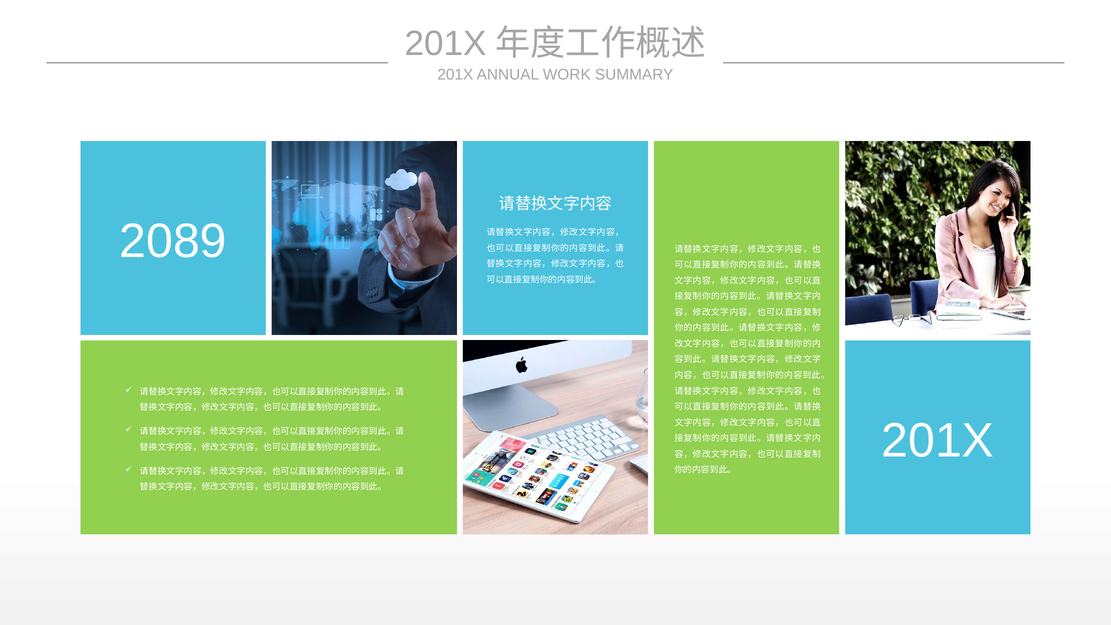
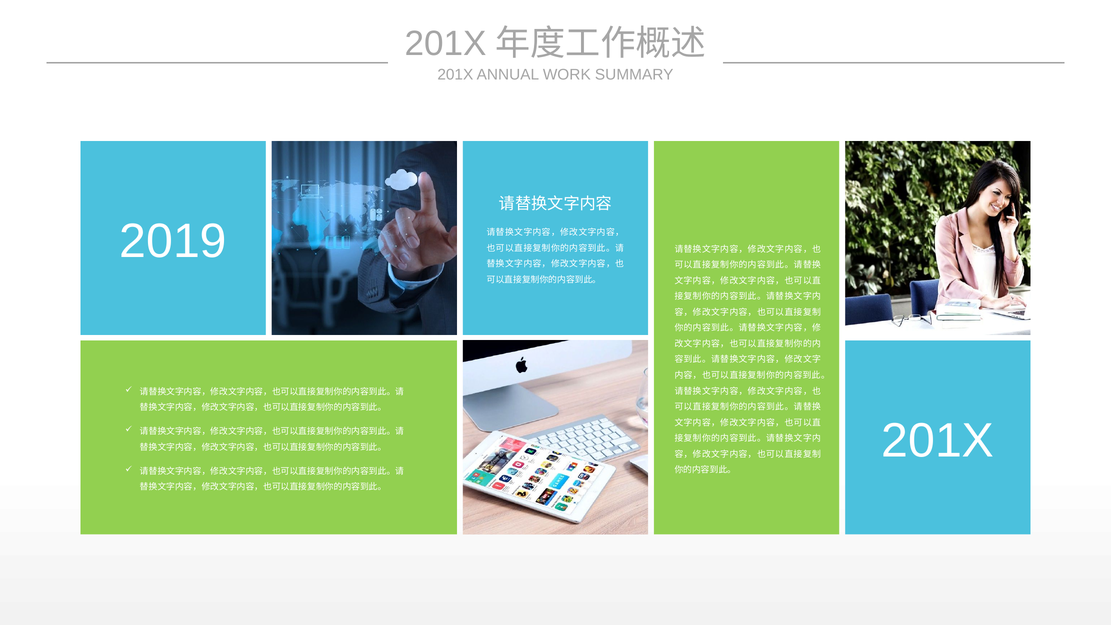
2089: 2089 -> 2019 (173, 241)
